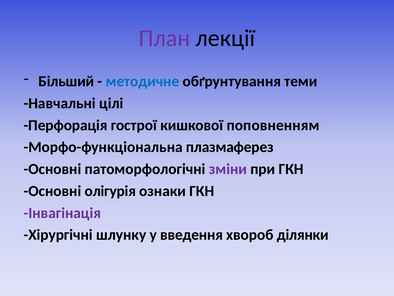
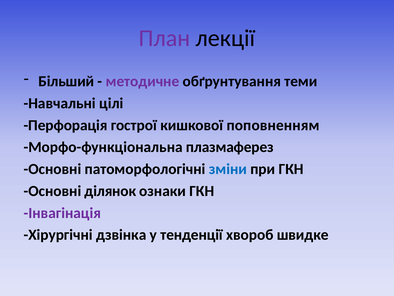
методичне colour: blue -> purple (142, 81)
зміни colour: purple -> blue (228, 169)
олігурія: олігурія -> ділянок (110, 191)
шлунку: шлунку -> дзвінка (121, 235)
введення: введення -> тенденції (192, 235)
ділянки: ділянки -> швидке (303, 235)
